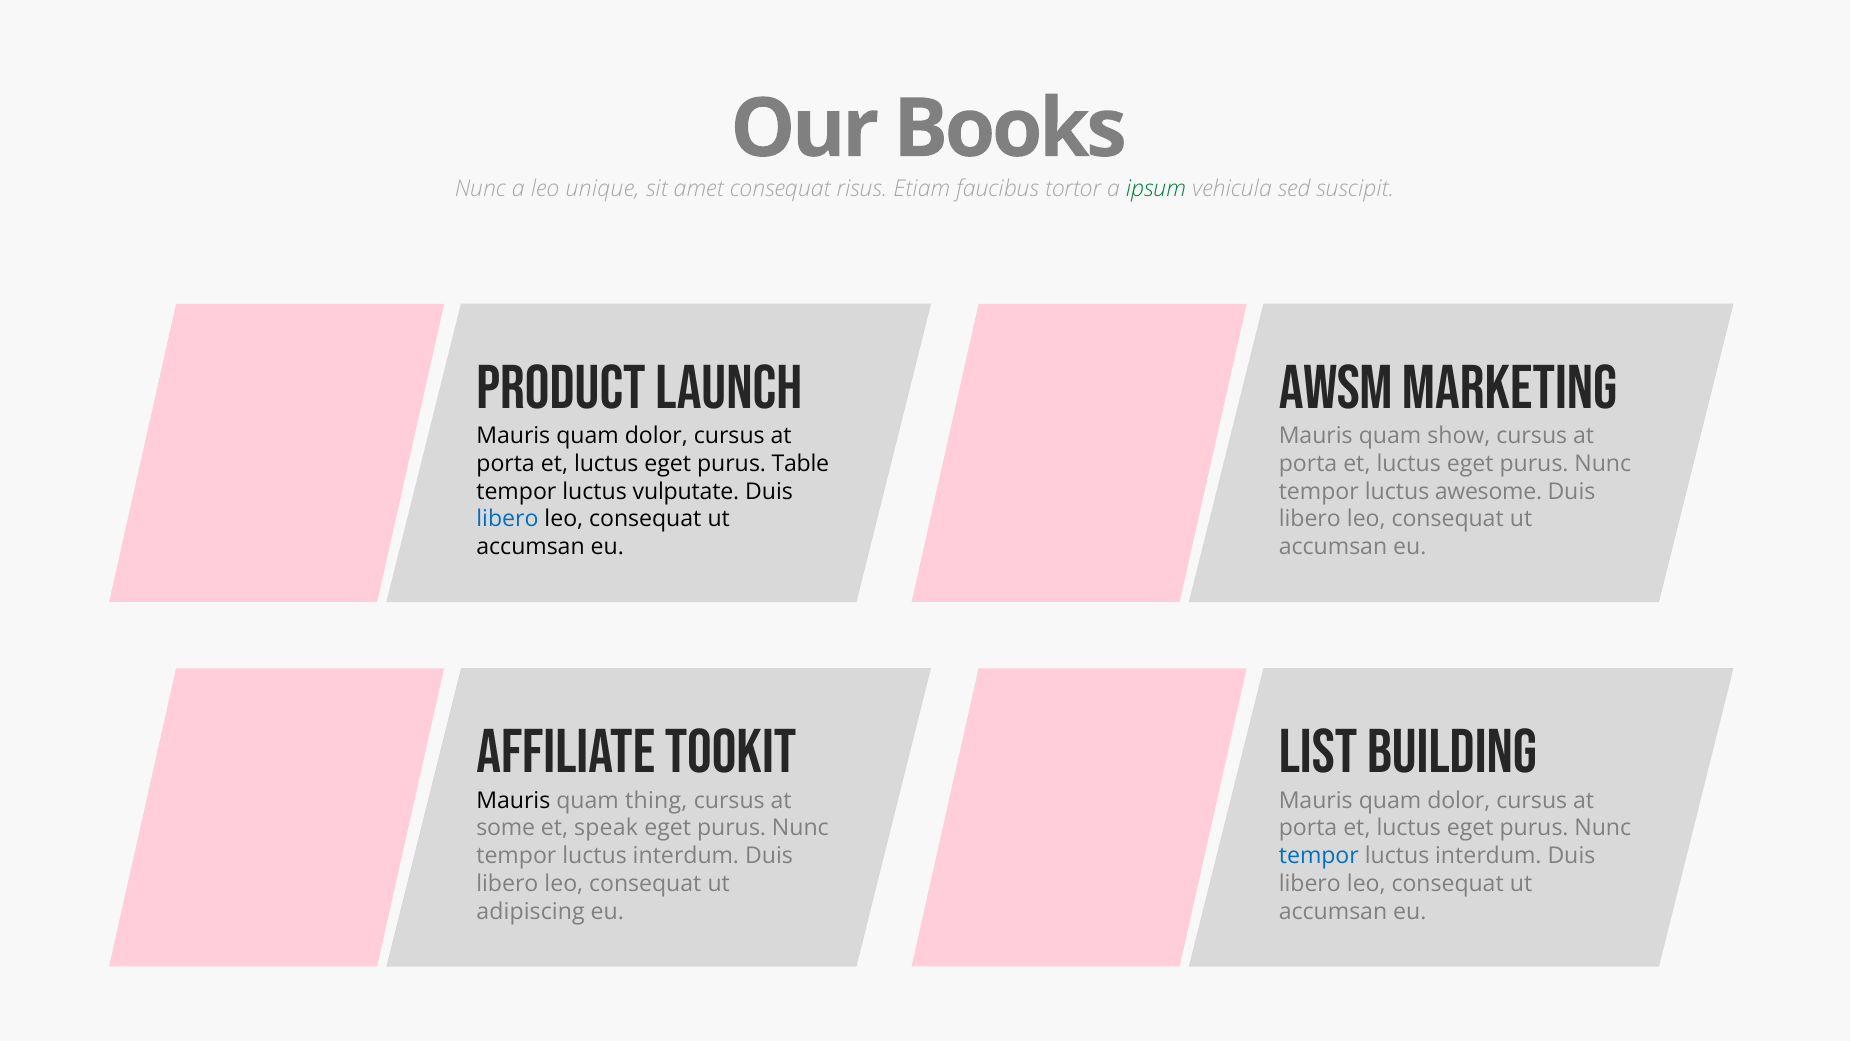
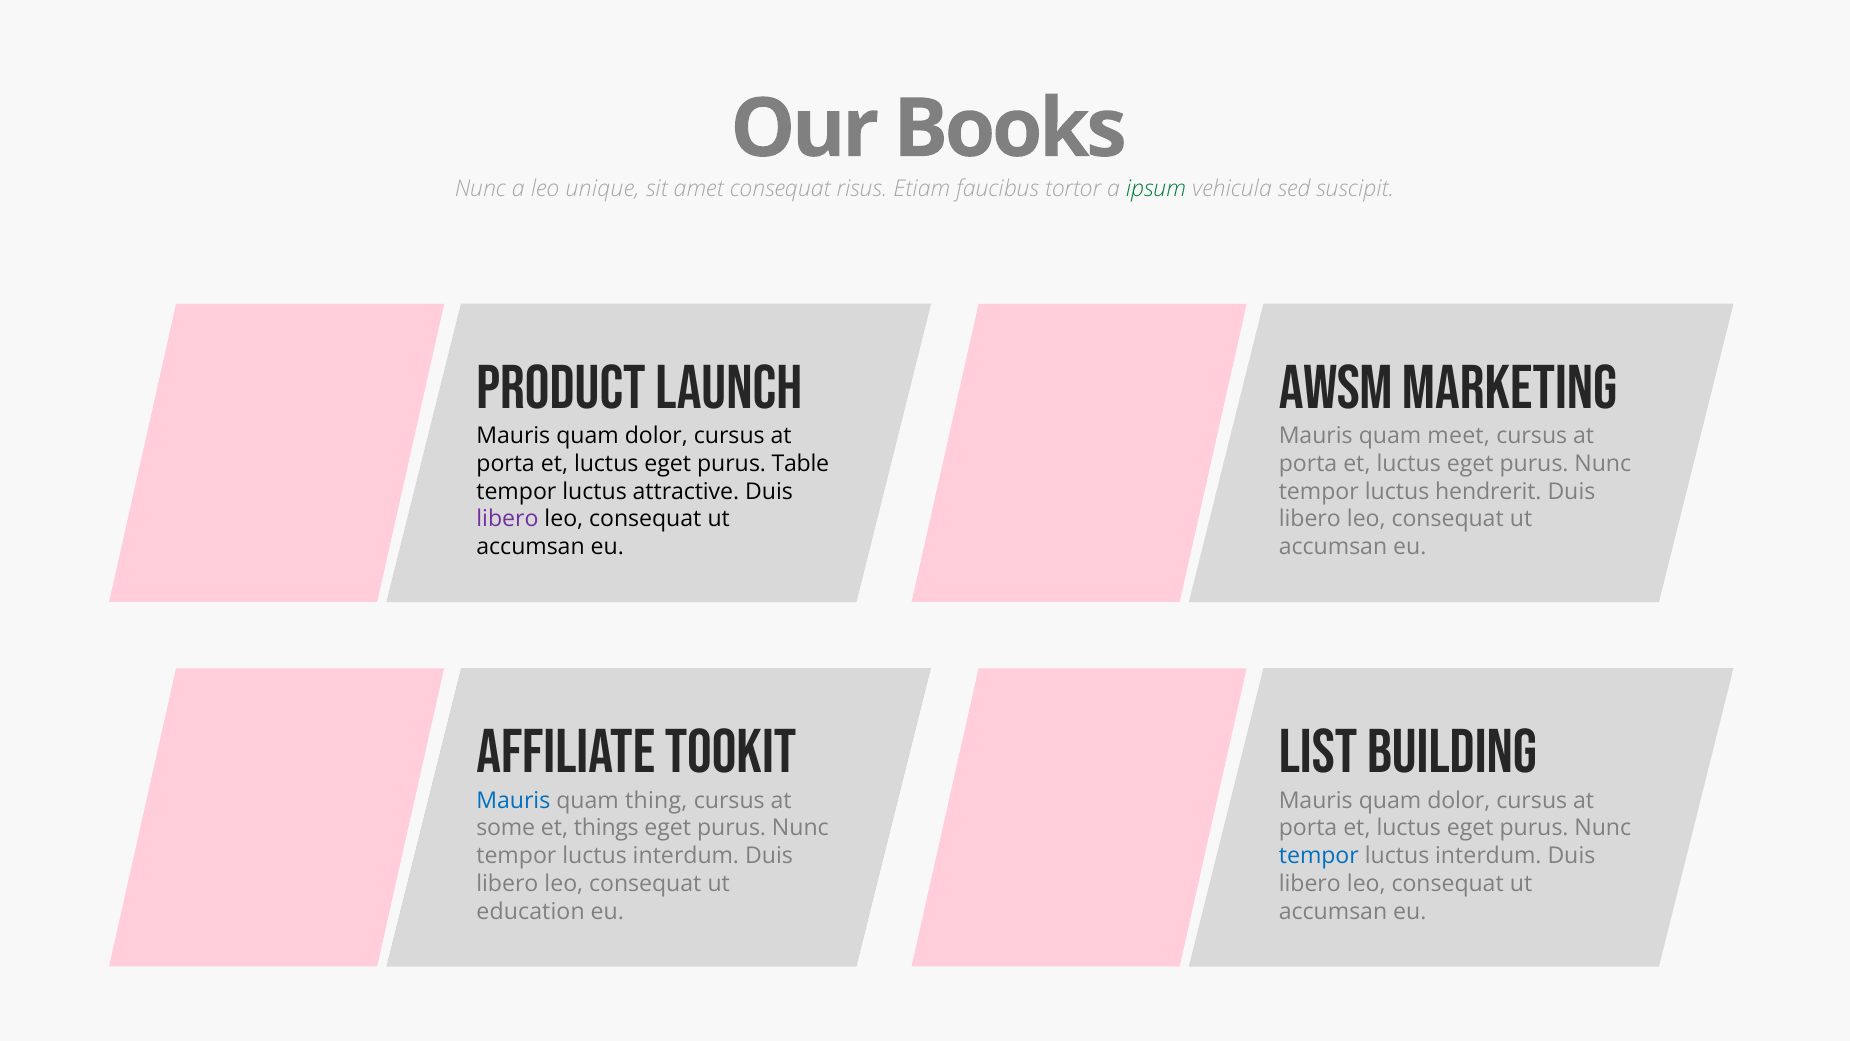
show: show -> meet (1459, 436)
vulputate: vulputate -> attractive (686, 491)
awesome: awesome -> hendrerit (1488, 491)
libero colour: blue -> purple (507, 519)
Mauris colour: black -> blue (513, 800)
speak: speak -> things (606, 828)
adipiscing: adipiscing -> education (531, 911)
